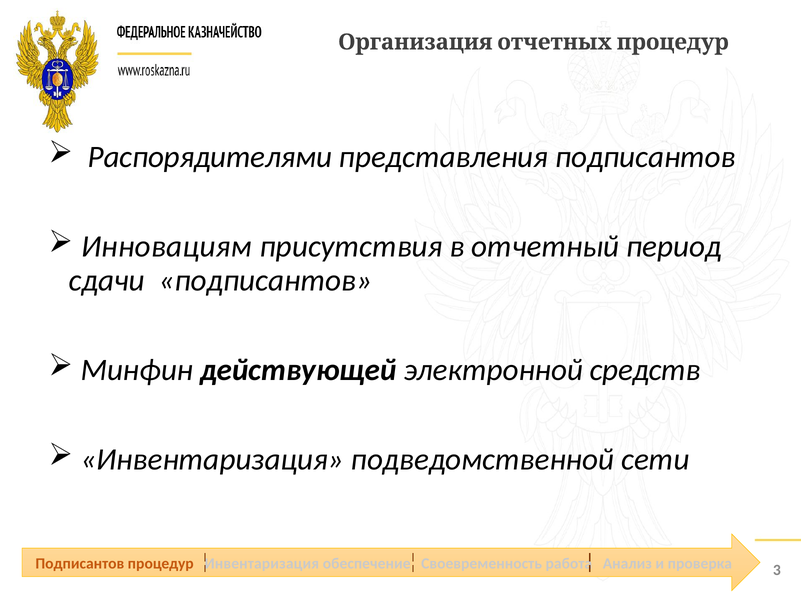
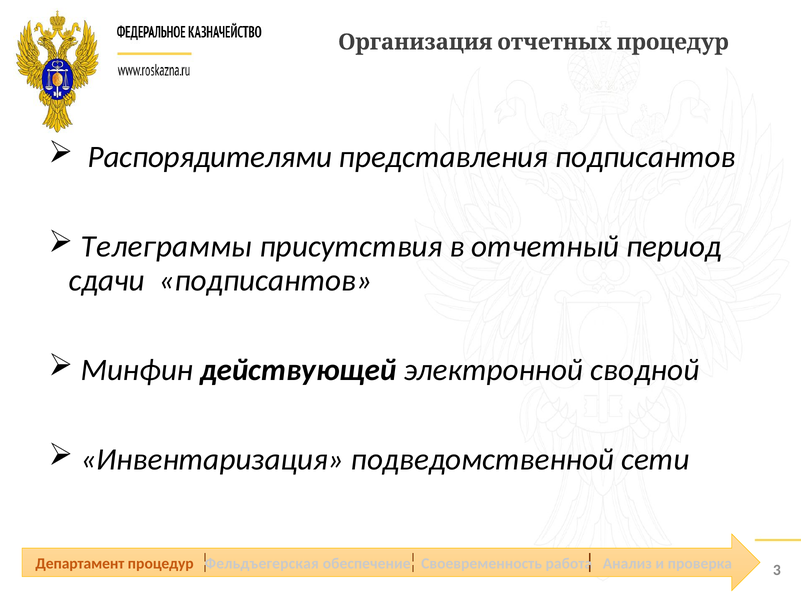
Инновациям: Инновациям -> Телеграммы (167, 247)
средств: средств -> сводной (645, 370)
Подписантов: Подписантов -> Департамент (80, 563)
процедур Инвентаризация: Инвентаризация -> Фельдъегерская (262, 563)
